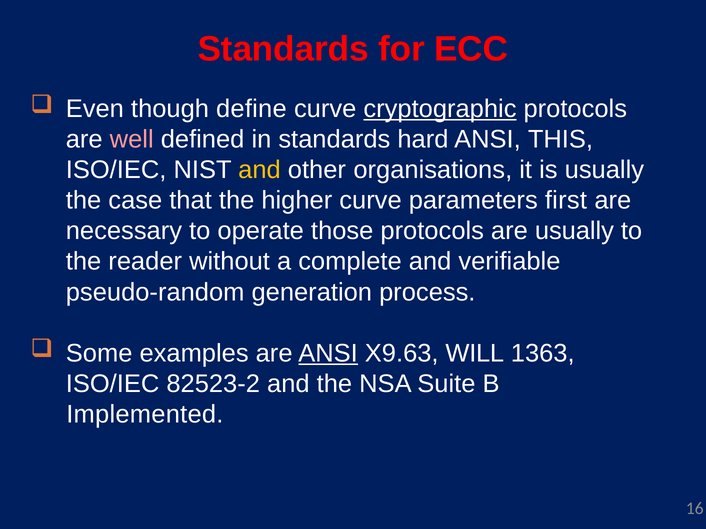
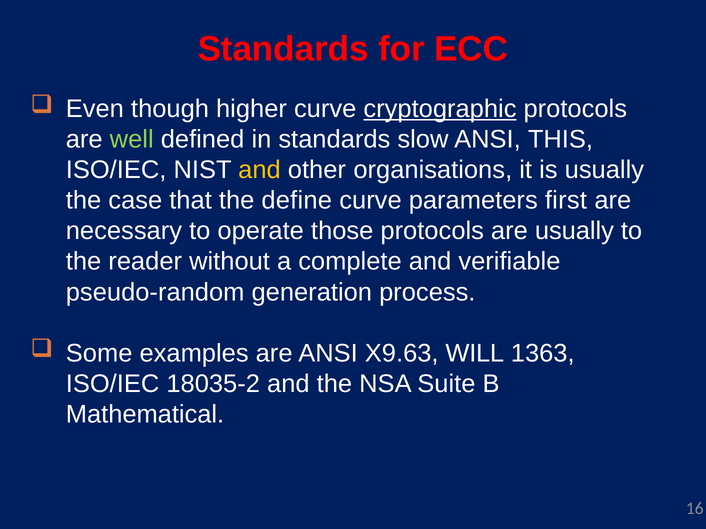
define: define -> higher (251, 109)
well colour: pink -> light green (132, 140)
hard: hard -> slow (423, 140)
higher: higher -> define (297, 201)
ANSI underline: present -> none (328, 354)
82523-2: 82523-2 -> 18035-2 (213, 384)
Implemented: Implemented -> Mathematical (145, 415)
